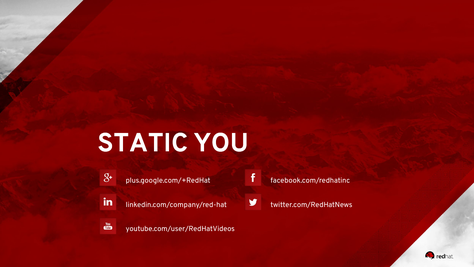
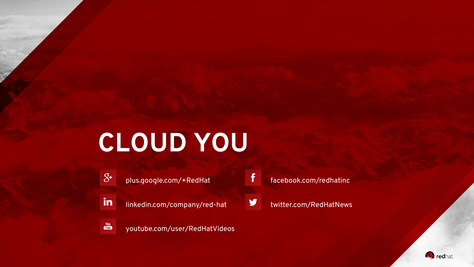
STATIC: STATIC -> CLOUD (142, 142)
